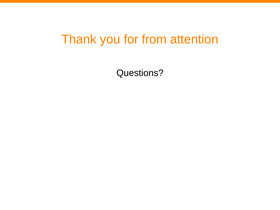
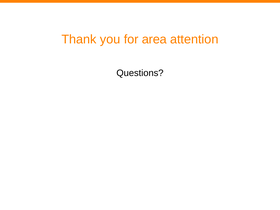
from: from -> area (154, 39)
